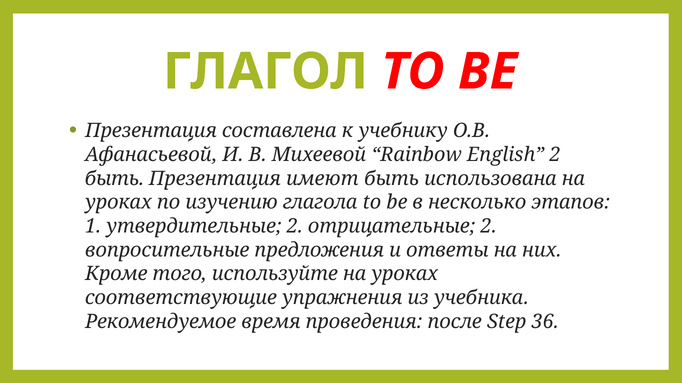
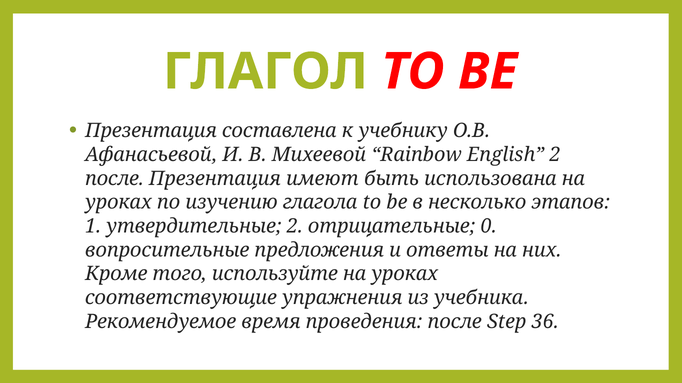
быть: быть -> после (114, 179)
отрицательные 2: 2 -> 0 (489, 227)
